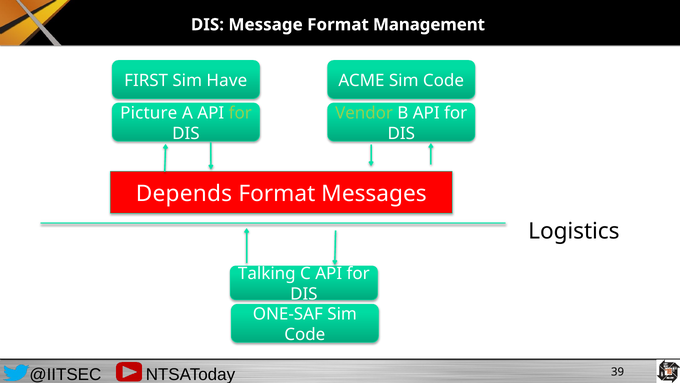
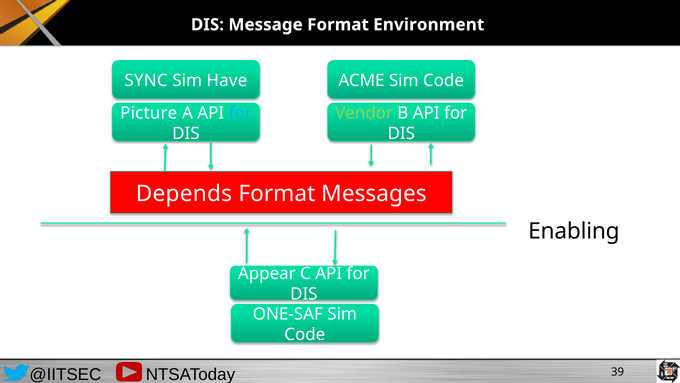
Management: Management -> Environment (429, 25)
FIRST: FIRST -> SYNC (146, 81)
for colour: light green -> light blue (240, 113)
Logistics: Logistics -> Enabling (574, 231)
Talking: Talking -> Appear (267, 274)
